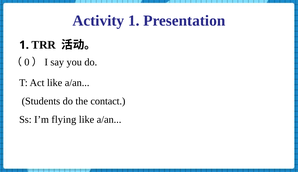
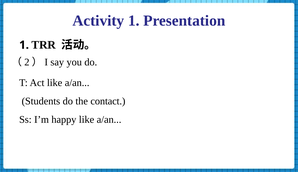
0: 0 -> 2 (27, 62)
flying: flying -> happy (64, 119)
